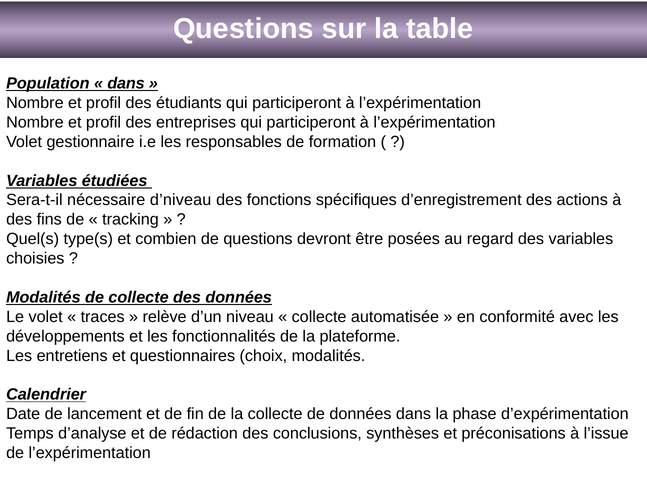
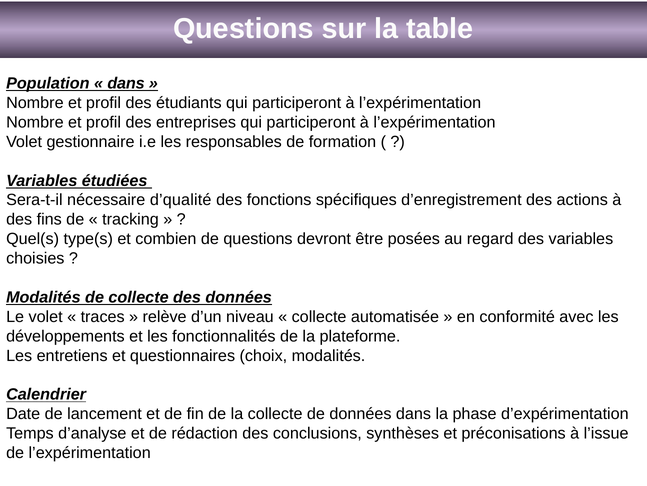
d’niveau: d’niveau -> d’qualité (181, 200)
